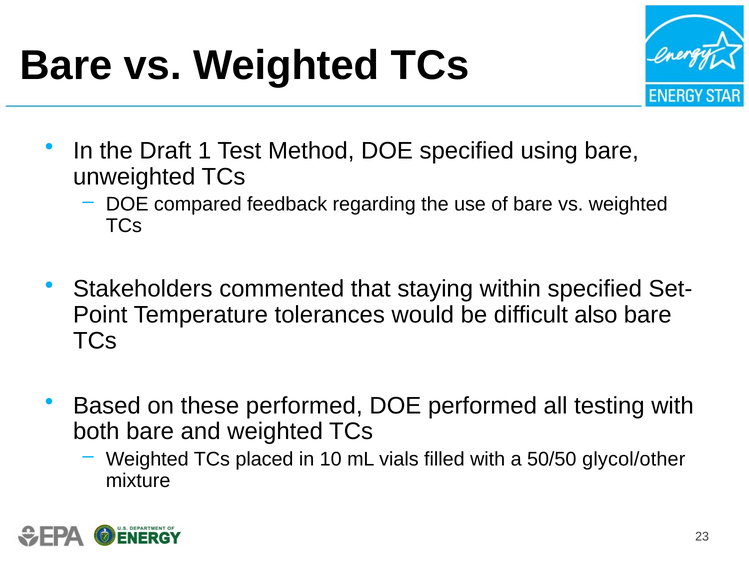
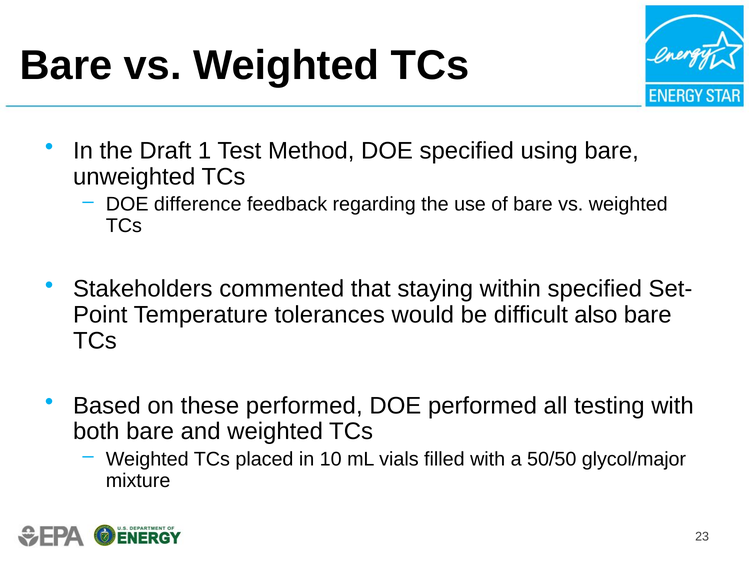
compared: compared -> difference (198, 204)
glycol/other: glycol/other -> glycol/major (634, 459)
